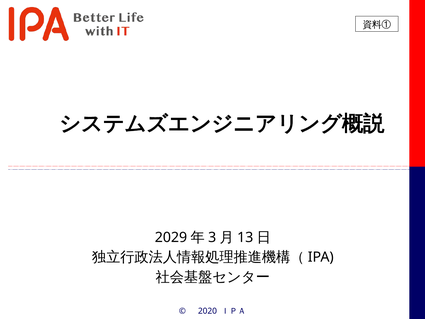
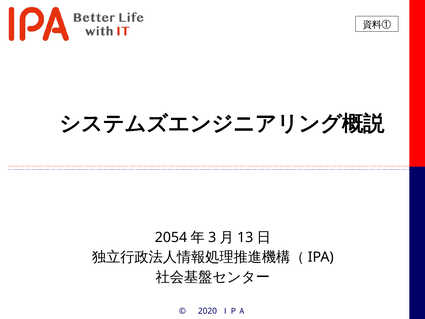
2029: 2029 -> 2054 (171, 237)
